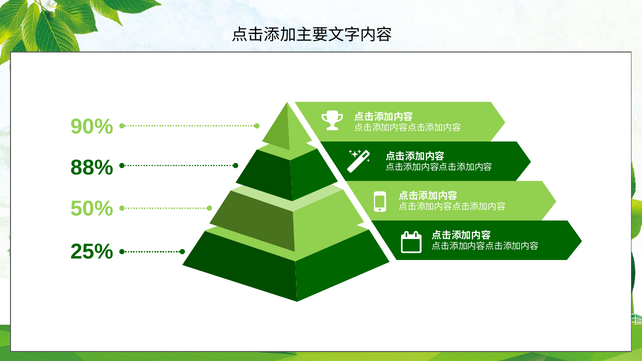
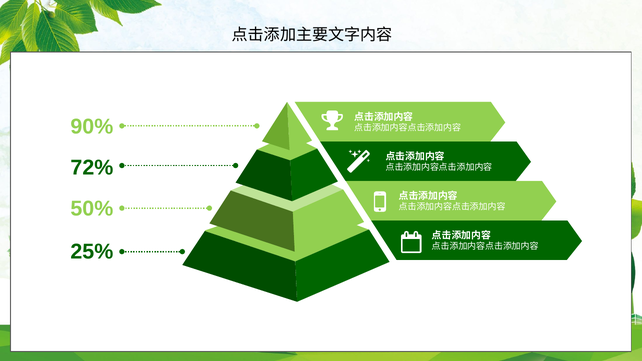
88%: 88% -> 72% (92, 168)
